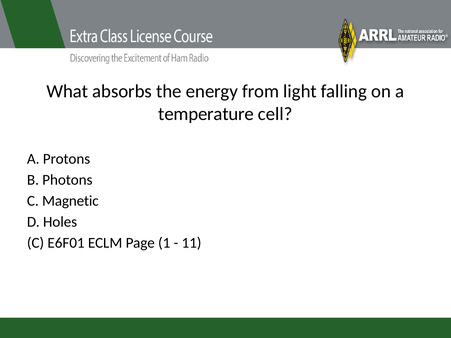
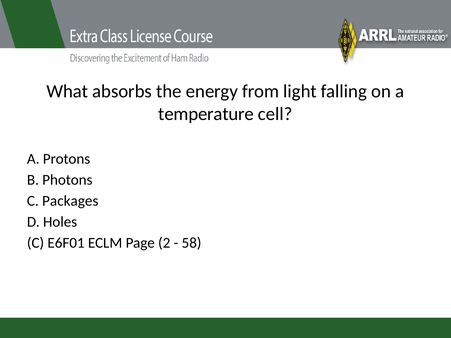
Magnetic: Magnetic -> Packages (70, 201)
1: 1 -> 2 (164, 243)
11: 11 -> 58 (192, 243)
